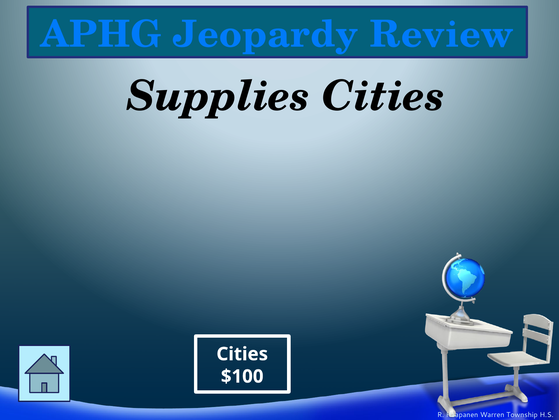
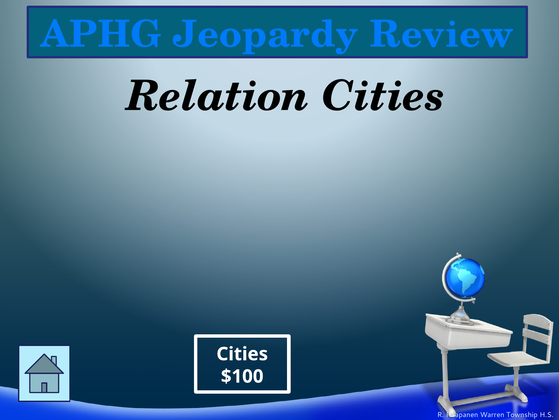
Supplies: Supplies -> Relation (218, 96)
